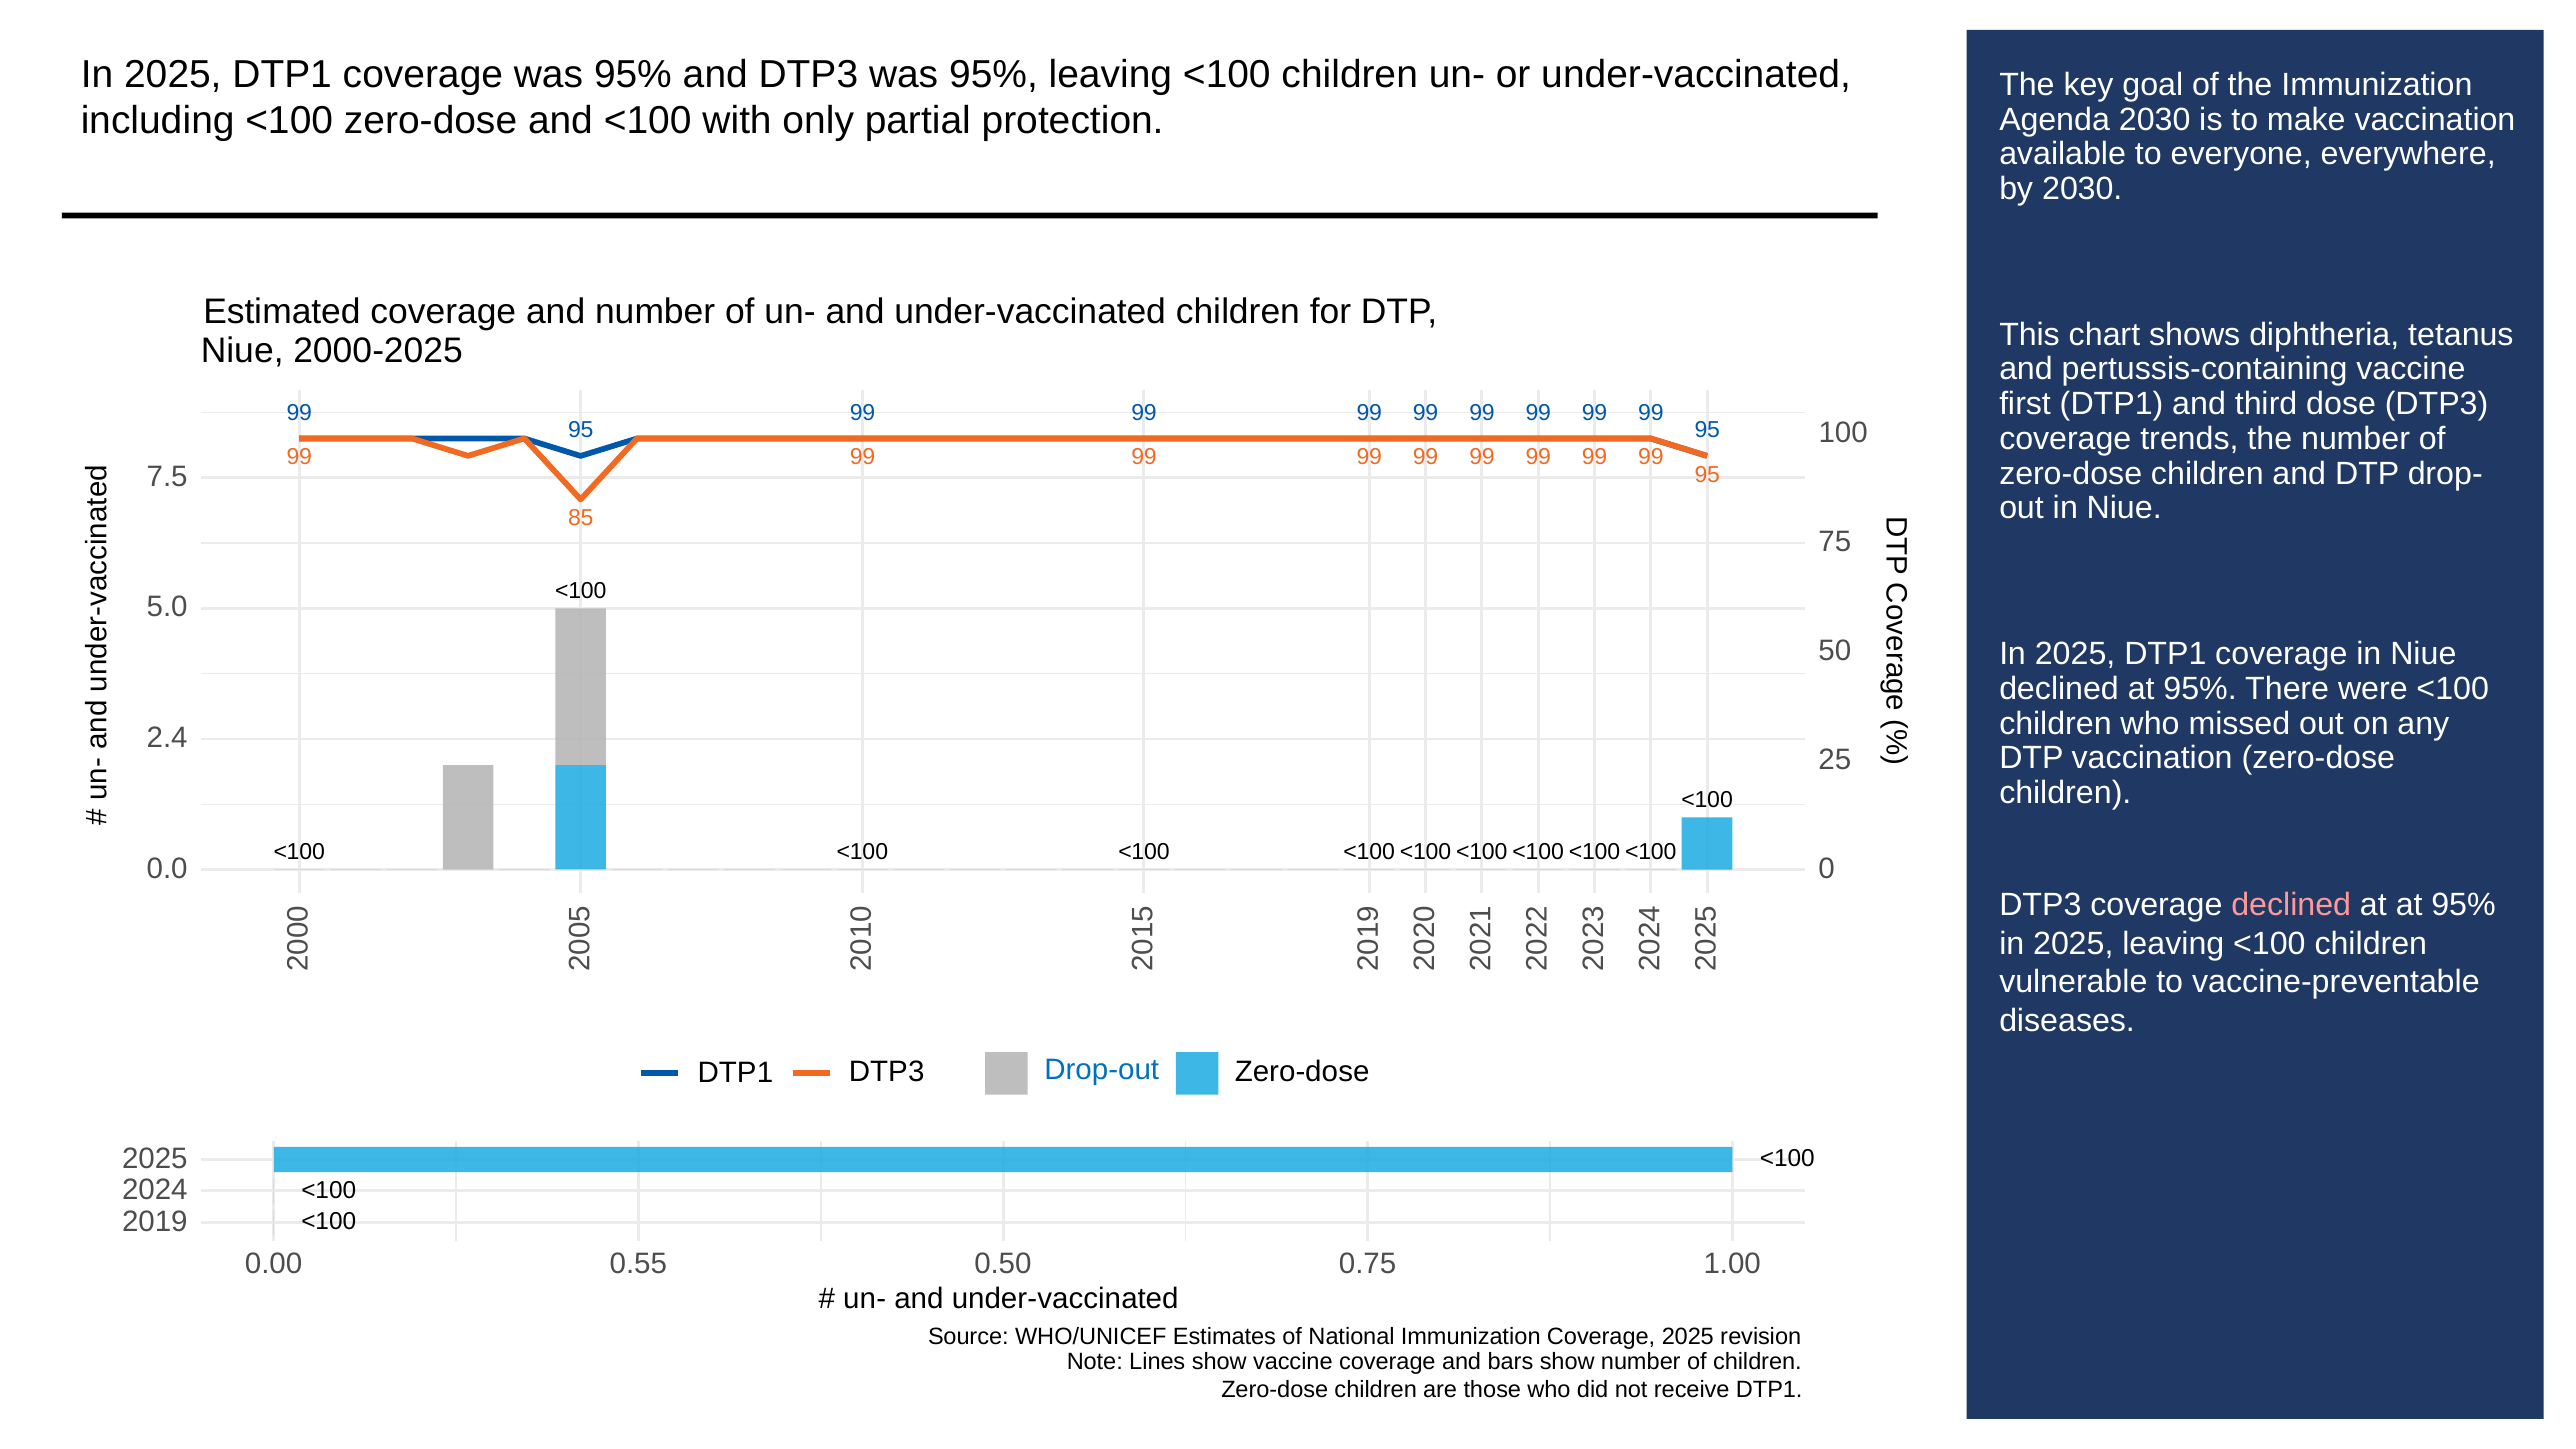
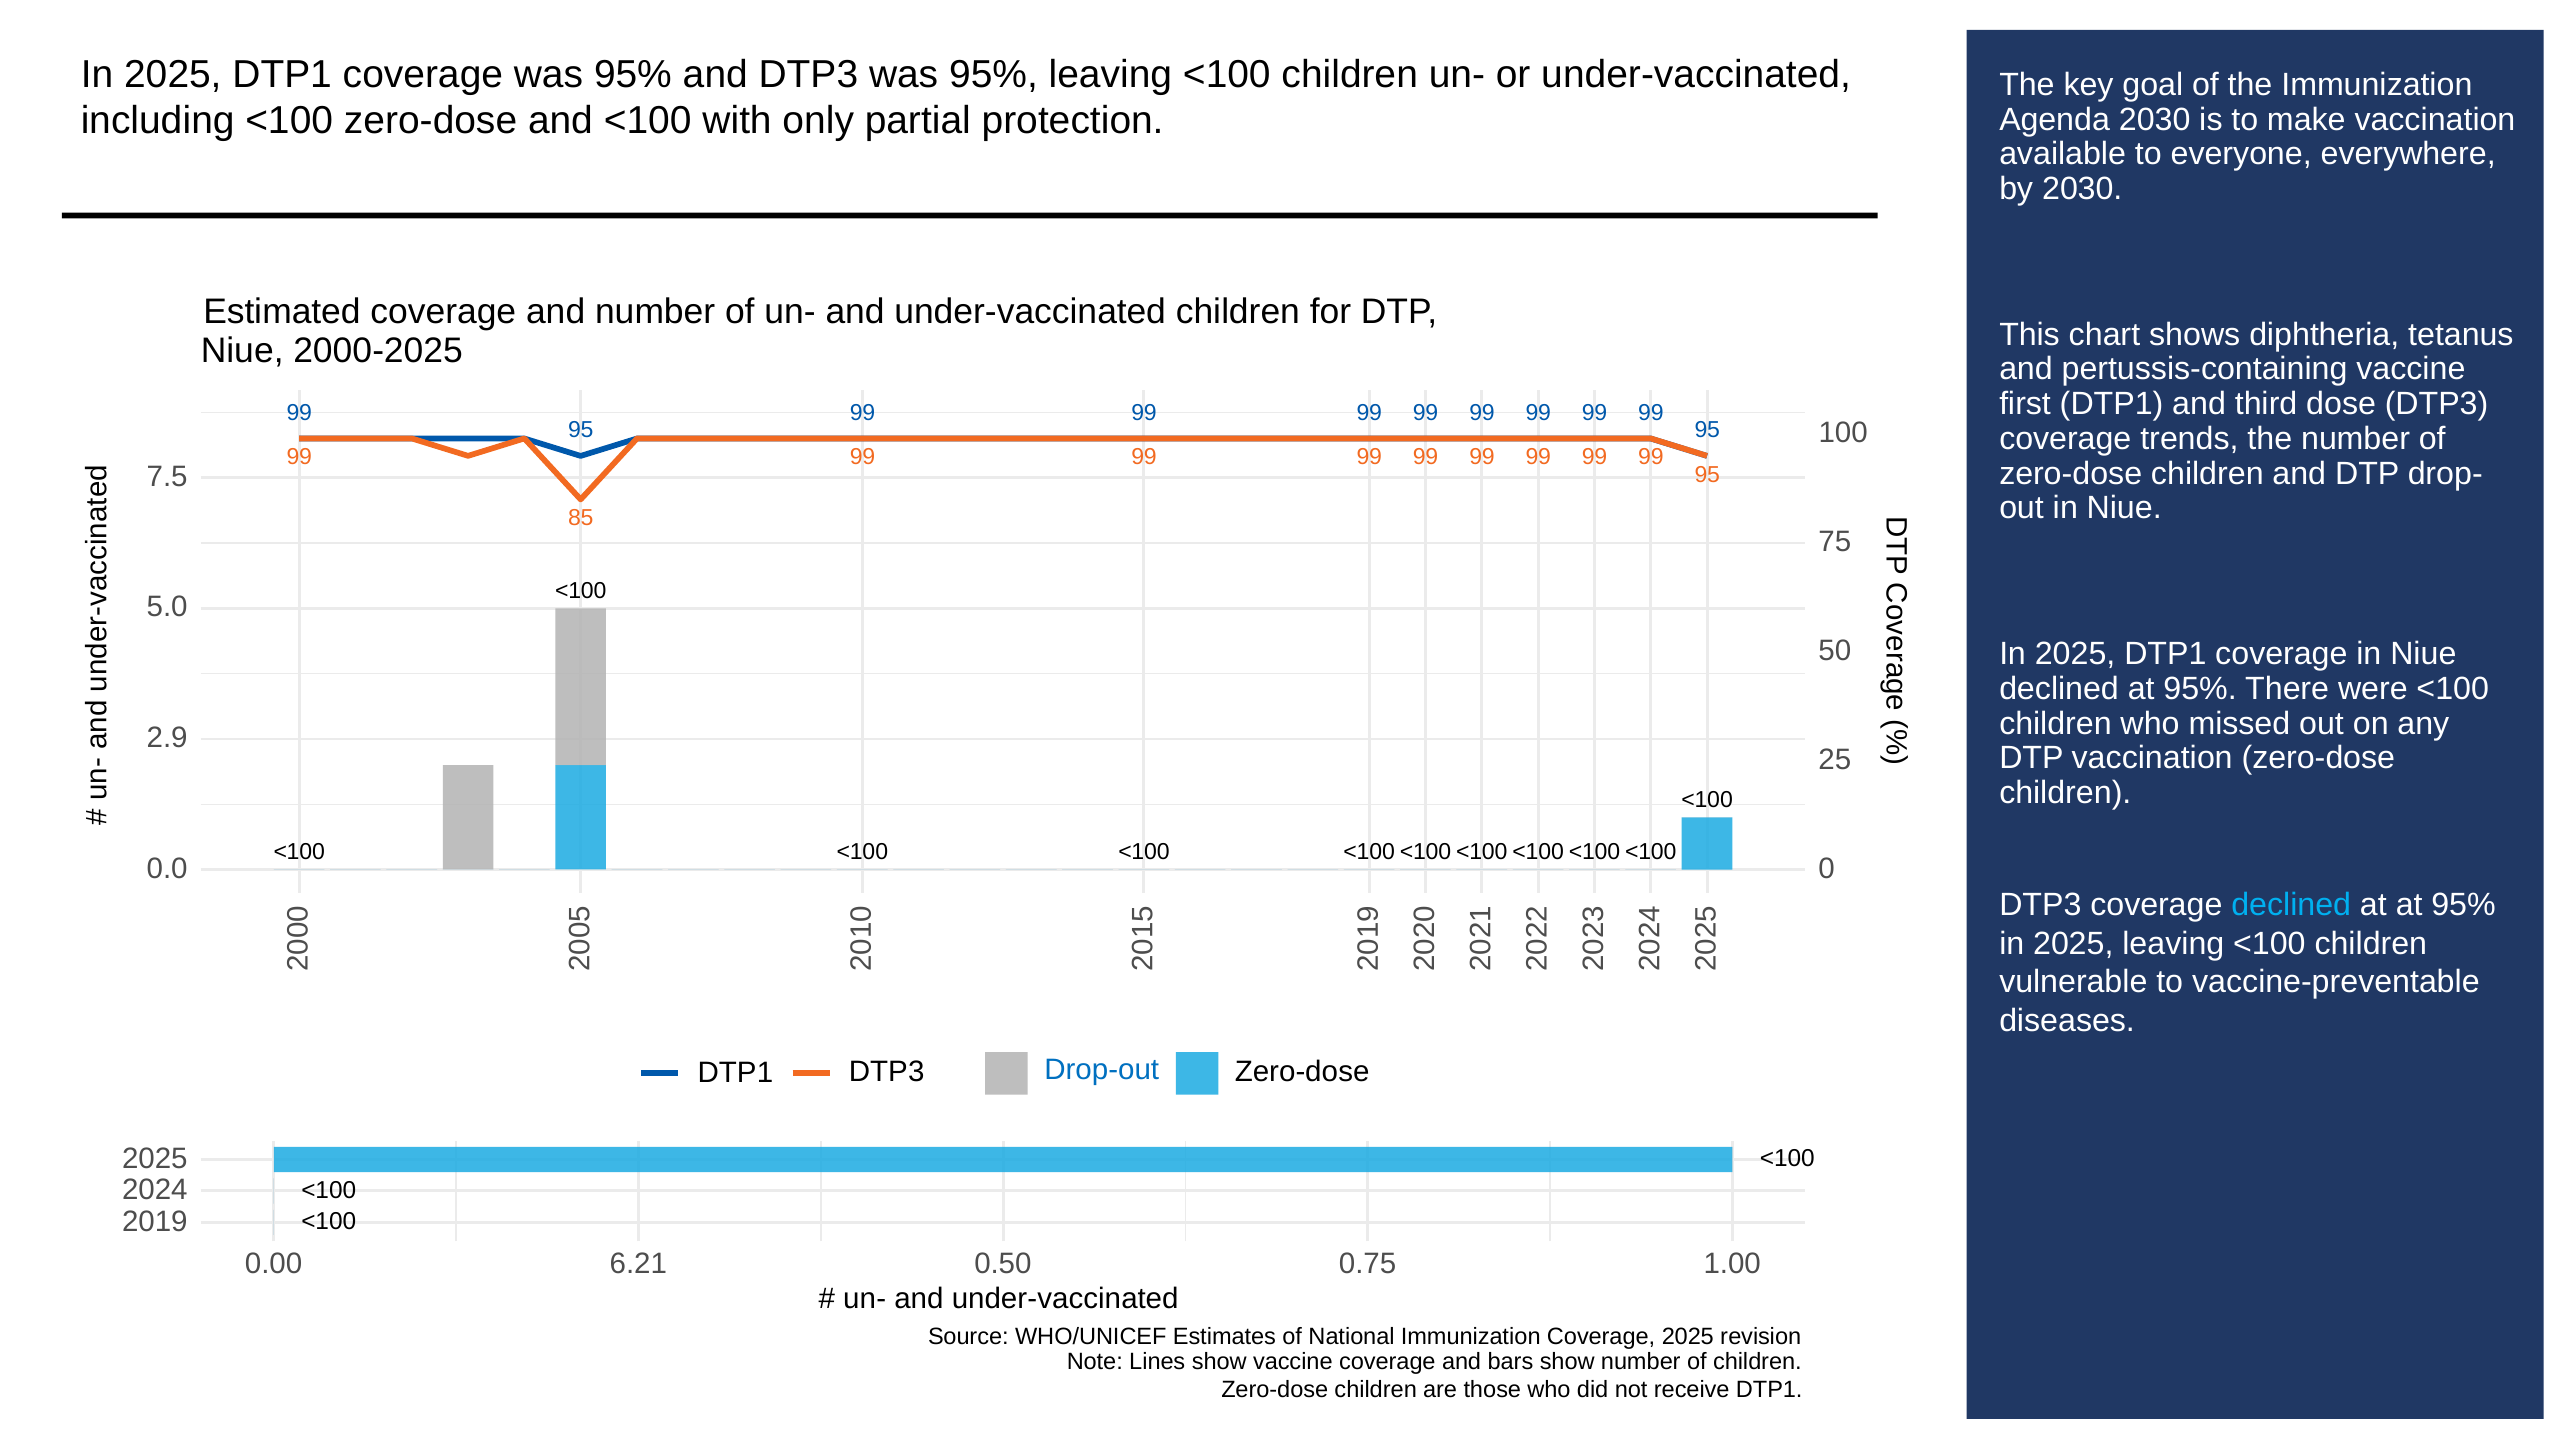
2.4: 2.4 -> 2.9 (167, 738)
declined colour: pink -> light blue (2291, 905)
0.55: 0.55 -> 6.21 (638, 1264)
